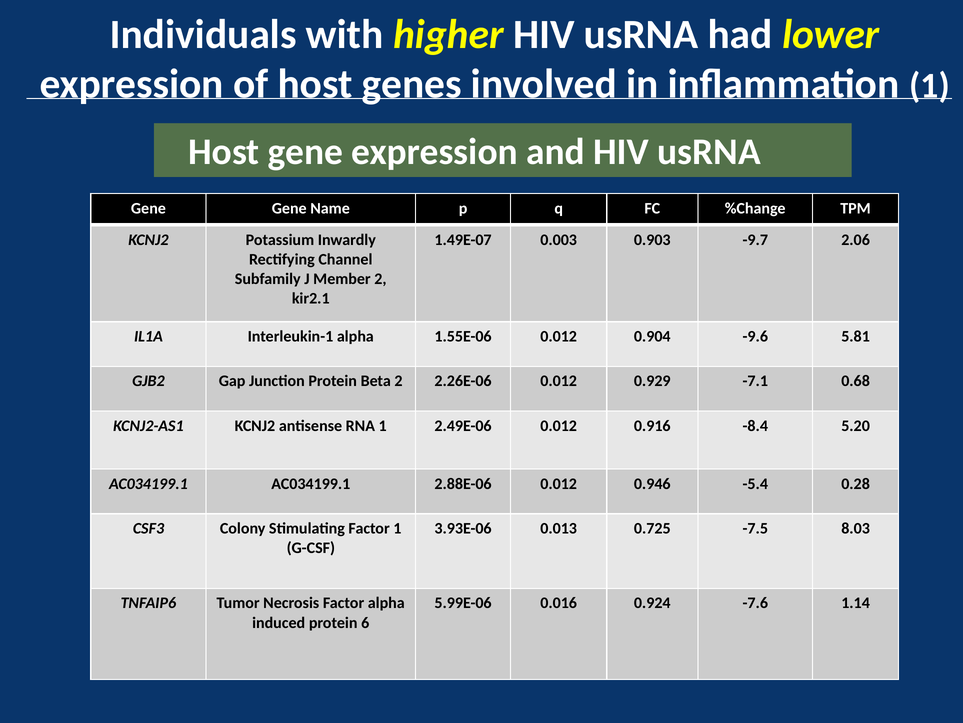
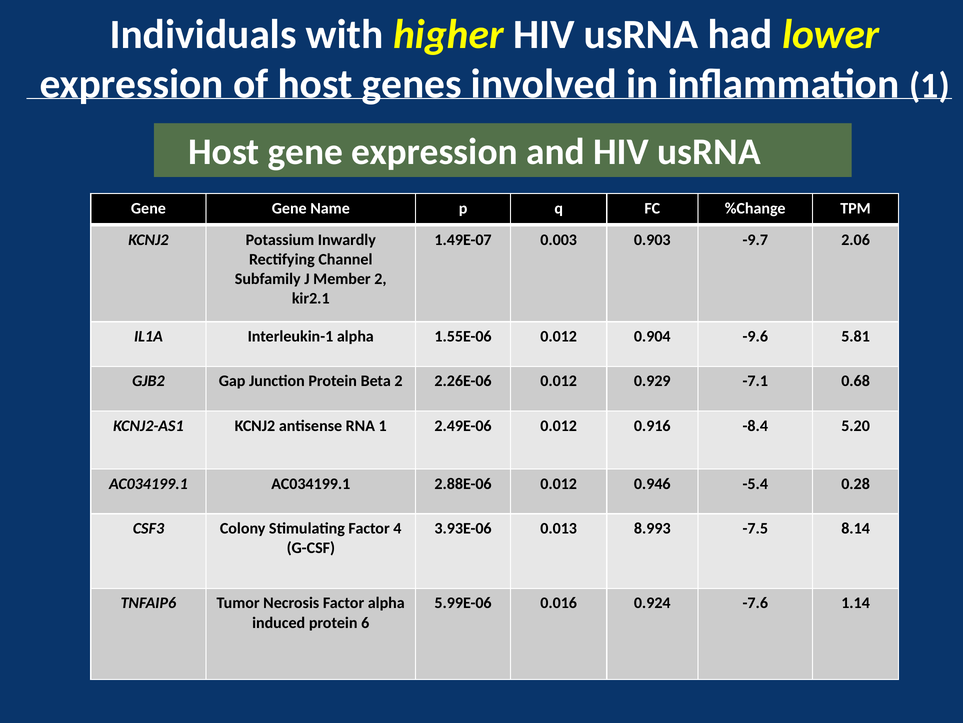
Factor 1: 1 -> 4 (397, 528)
0.725: 0.725 -> 8.993 (652, 528)
8.03: 8.03 -> 8.14 (856, 528)
